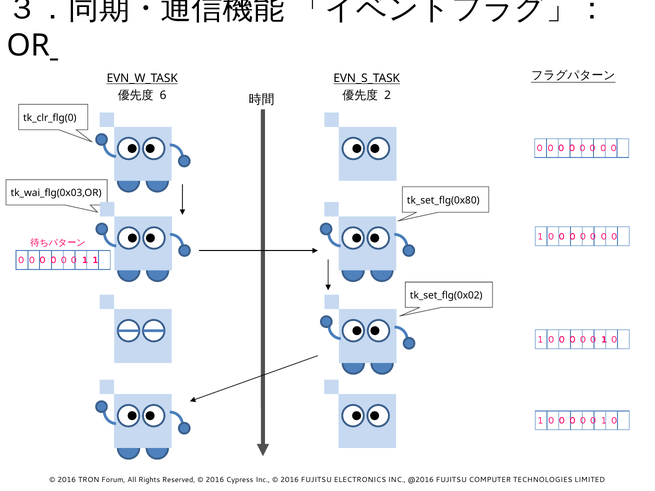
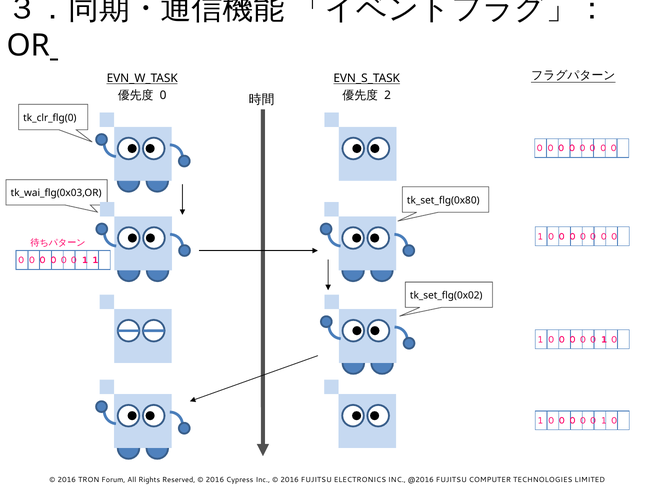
6: 6 -> 0 (163, 95)
